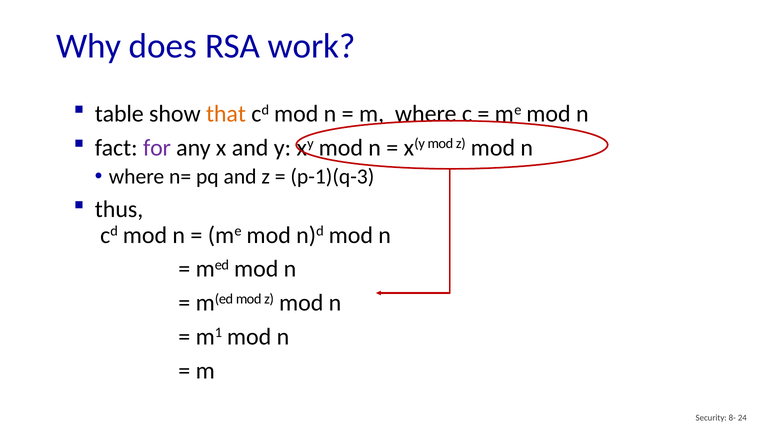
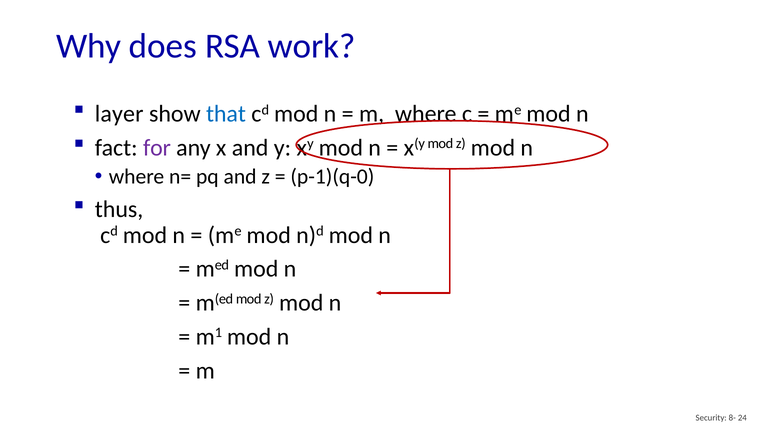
table: table -> layer (119, 114)
that colour: orange -> blue (226, 114)
p-1)(q-3: p-1)(q-3 -> p-1)(q-0 (332, 176)
